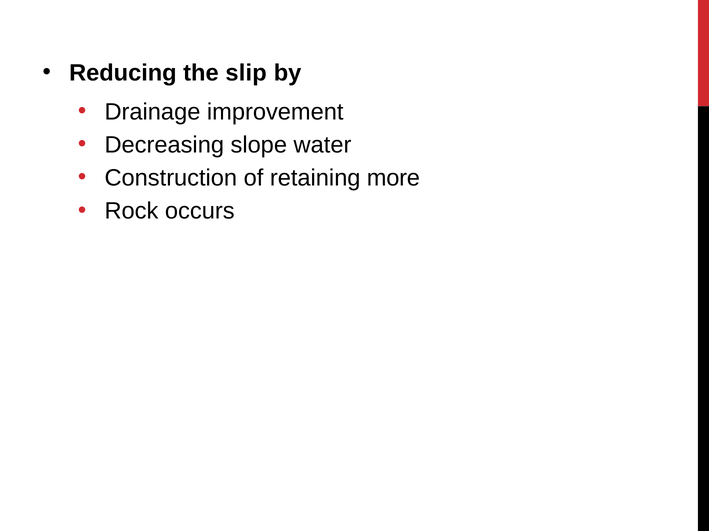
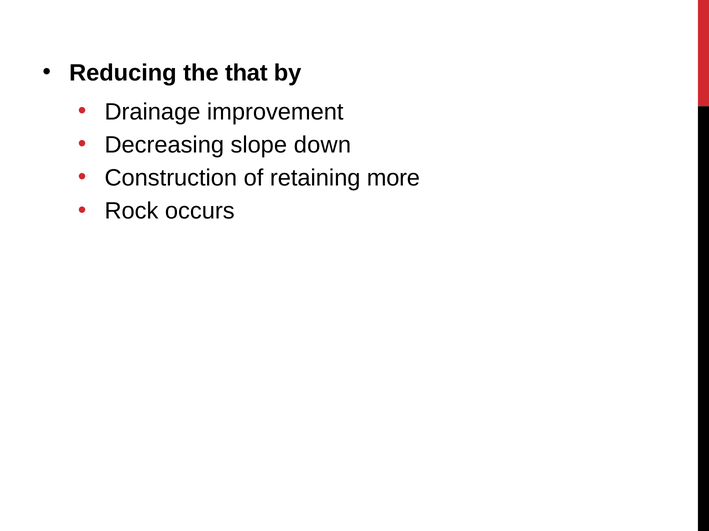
slip: slip -> that (246, 73)
water: water -> down (322, 145)
